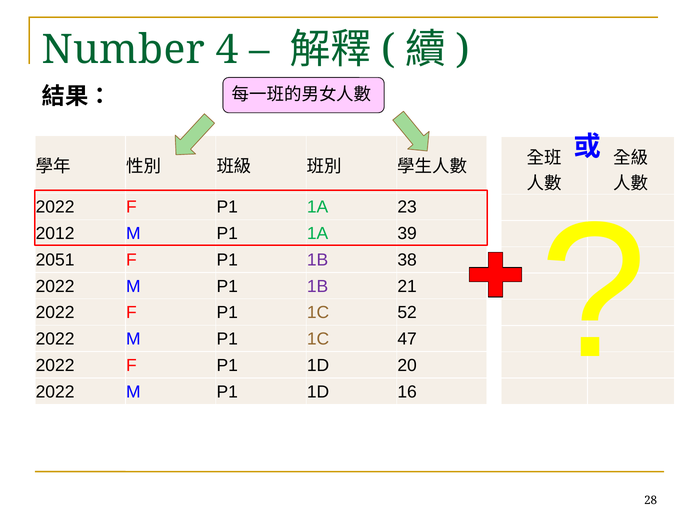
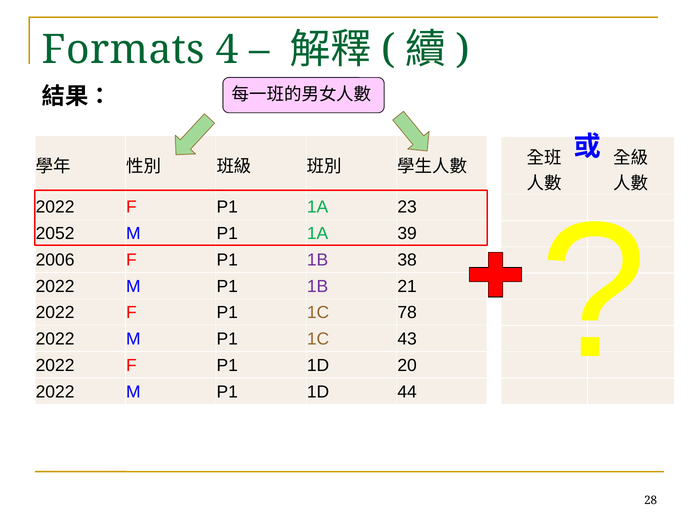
Number: Number -> Formats (123, 50)
2012: 2012 -> 2052 (55, 234)
2051: 2051 -> 2006 (55, 260)
52: 52 -> 78 (407, 313)
47: 47 -> 43 (407, 339)
16: 16 -> 44 (407, 392)
